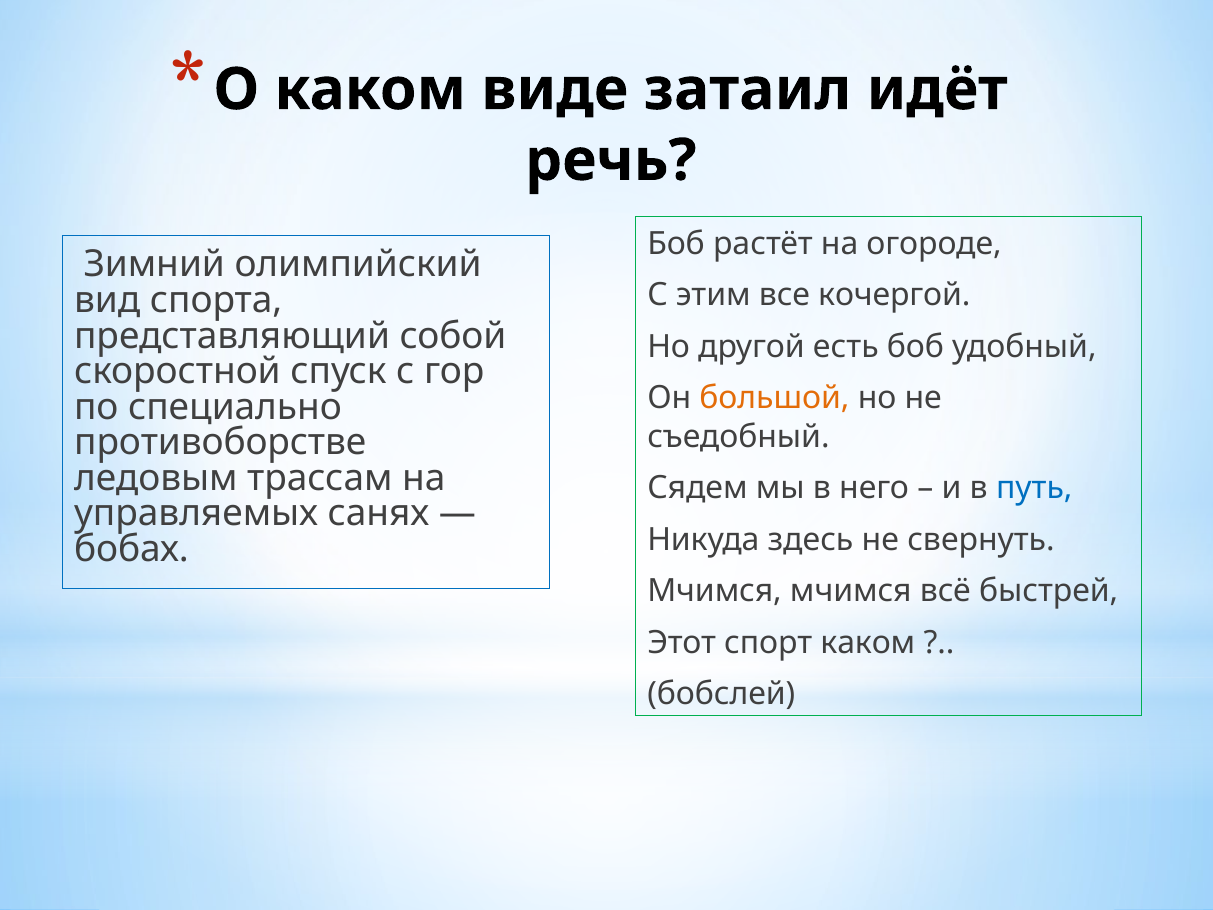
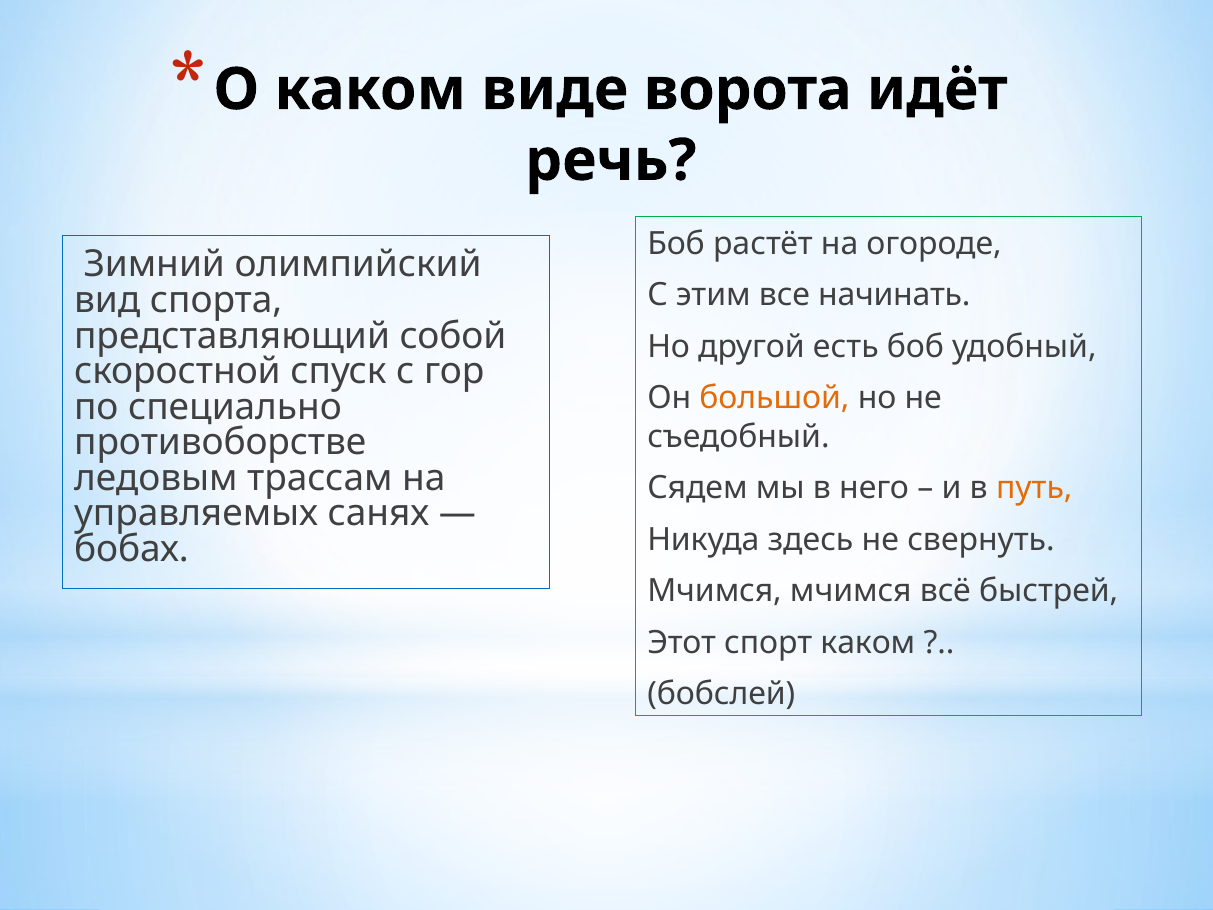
затаил: затаил -> ворота (748, 90)
кочергой: кочергой -> начинать (894, 295)
путь colour: blue -> orange (1034, 488)
